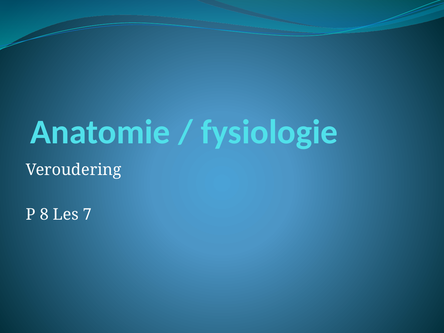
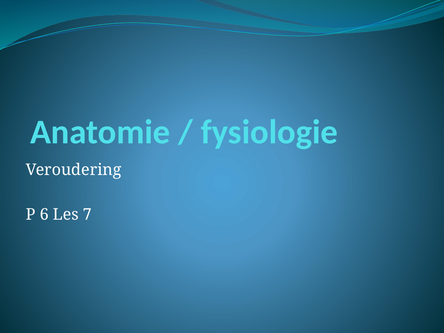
8: 8 -> 6 (44, 215)
